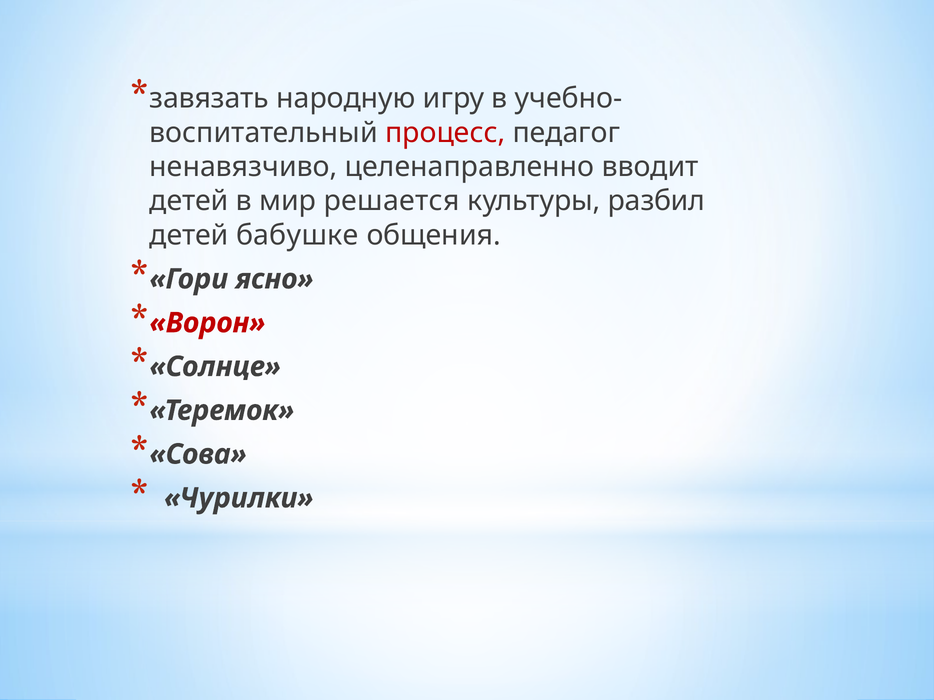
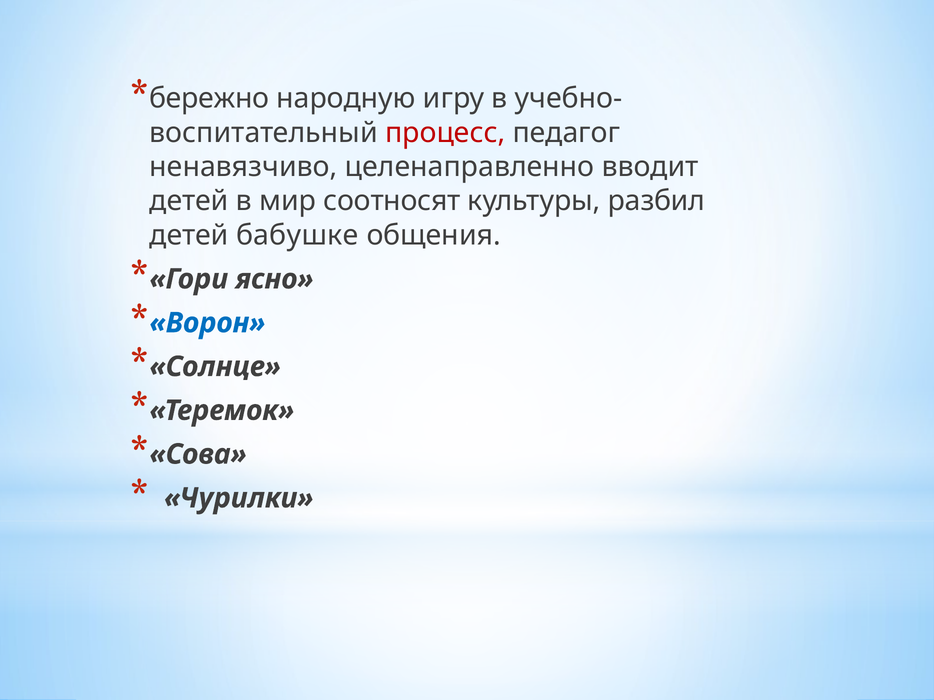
завязать: завязать -> бережно (209, 99)
решается: решается -> соотносят (392, 201)
Ворон colour: red -> blue (207, 323)
